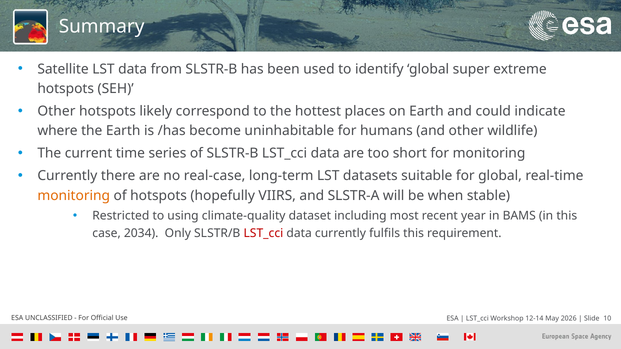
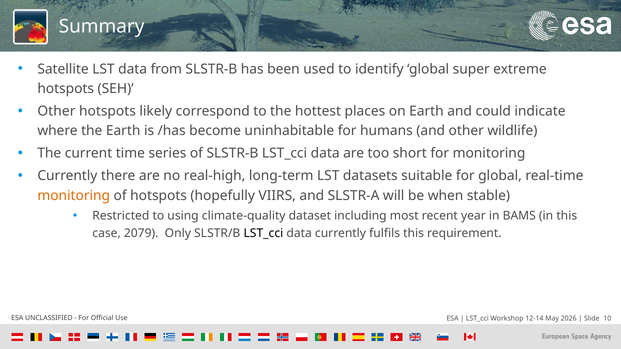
real-case: real-case -> real-high (215, 176)
2034: 2034 -> 2079 (141, 233)
LST_cci colour: red -> black (263, 233)
